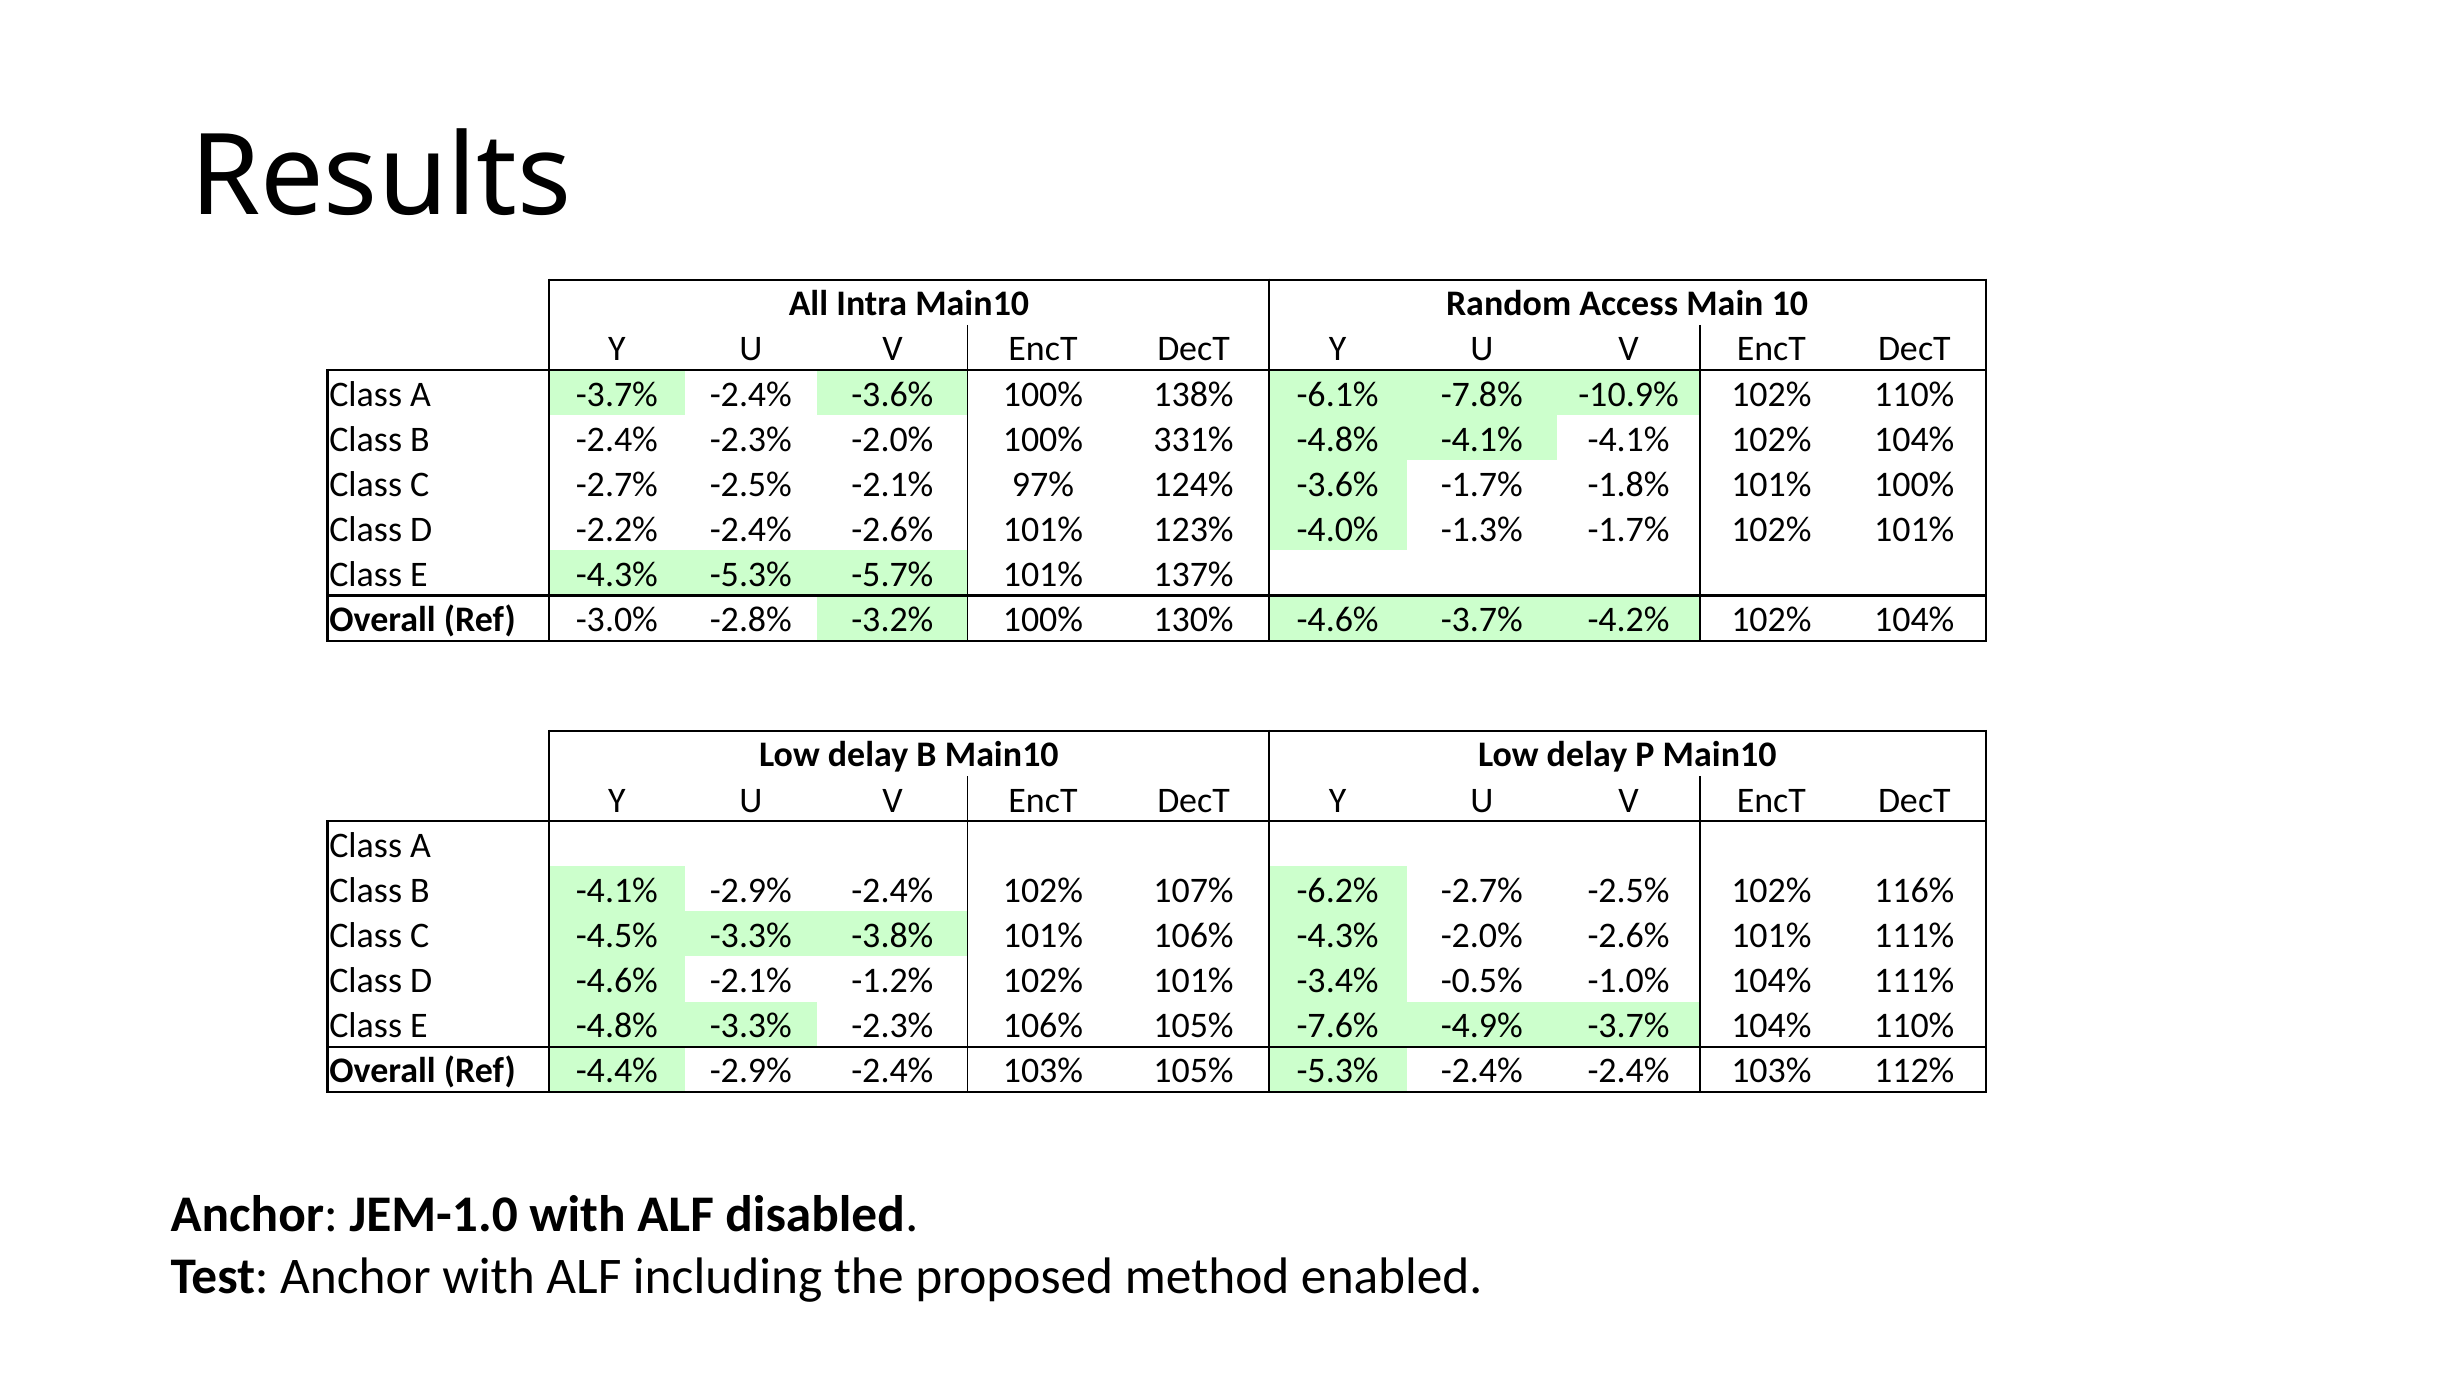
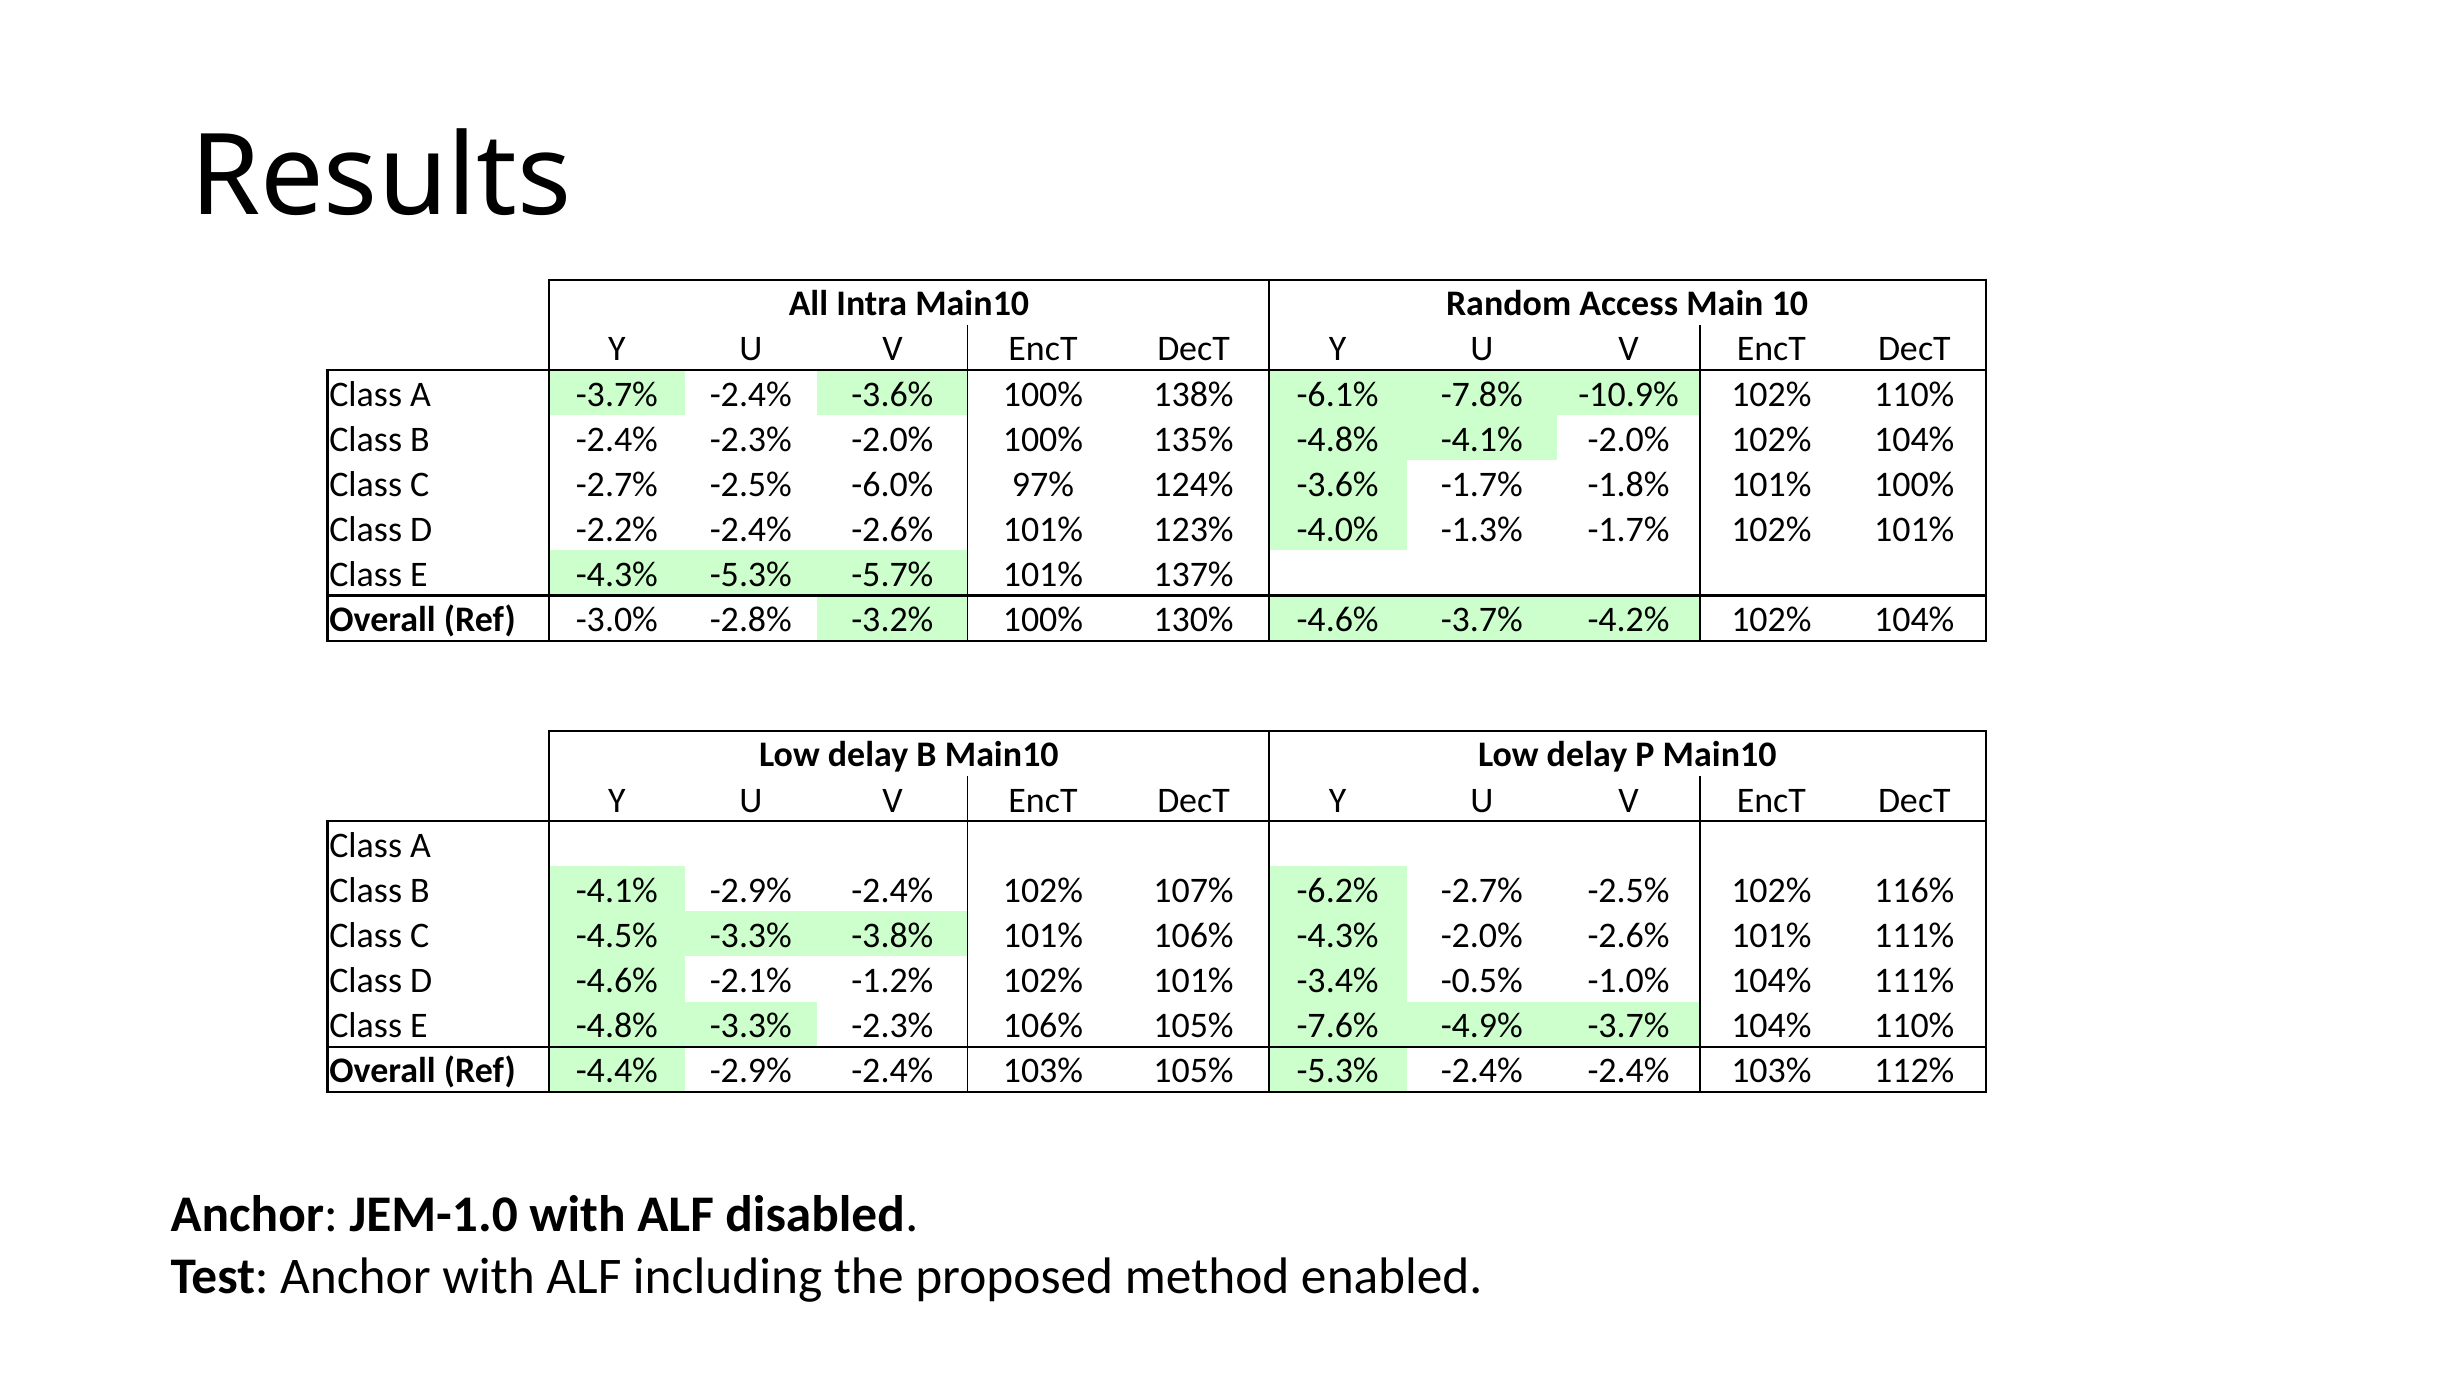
331%: 331% -> 135% (1193, 439)
-4.1% -4.1%: -4.1% -> -2.0% (1629, 439)
-2.5% -2.1%: -2.1% -> -6.0% (892, 484)
